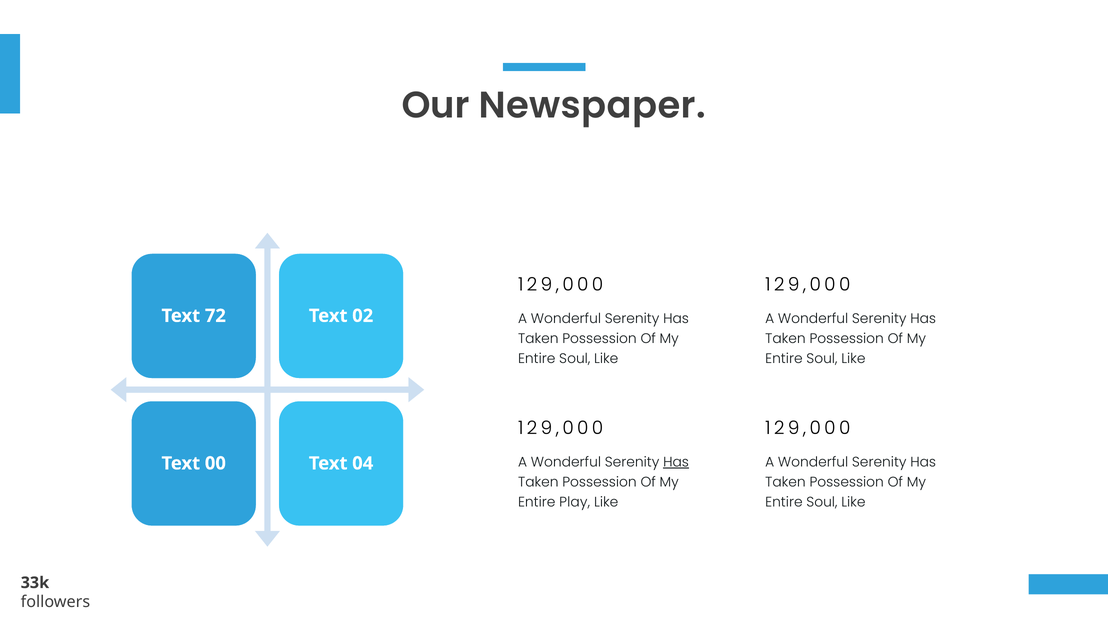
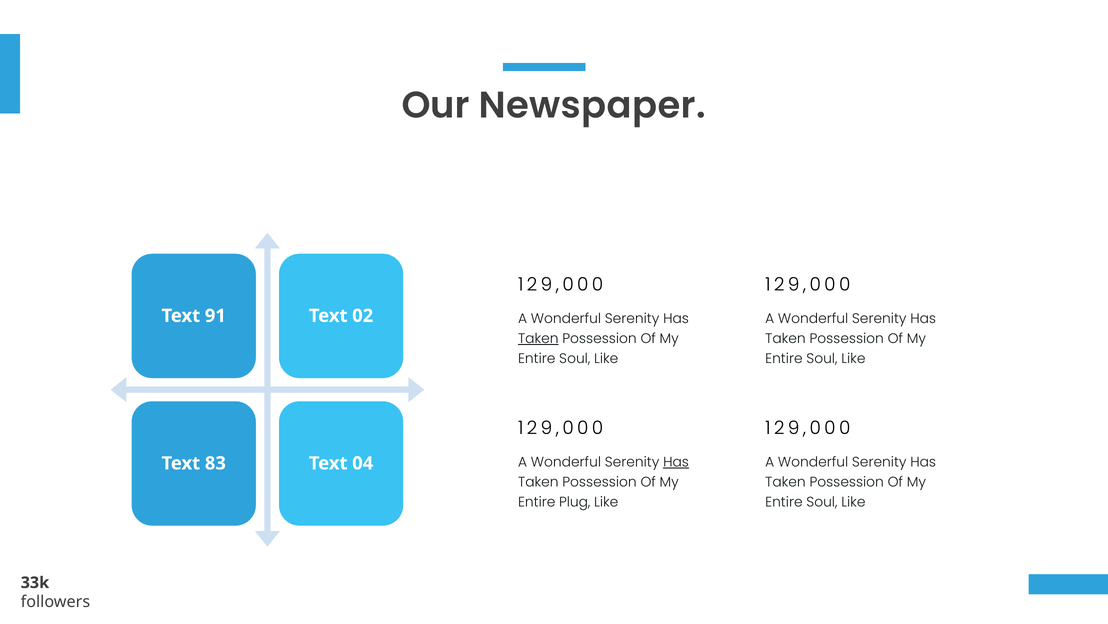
72: 72 -> 91 (215, 315)
Taken underline: none -> present (538, 338)
00: 00 -> 83 (215, 463)
Play: Play -> Plug (575, 501)
